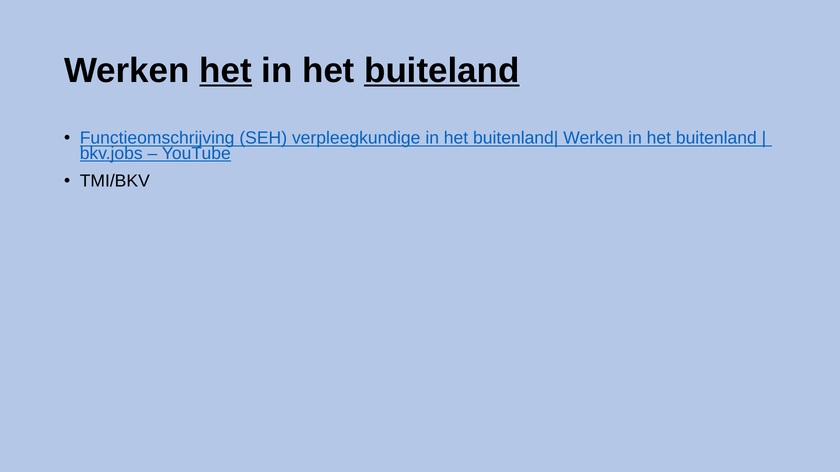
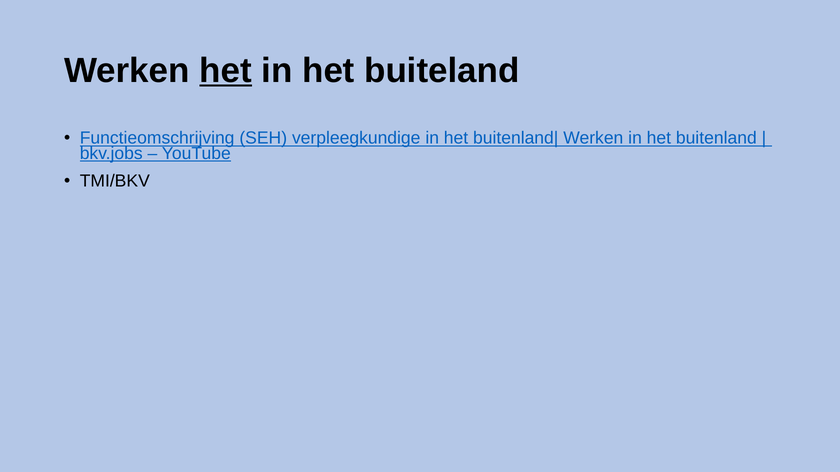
buiteland underline: present -> none (442, 71)
